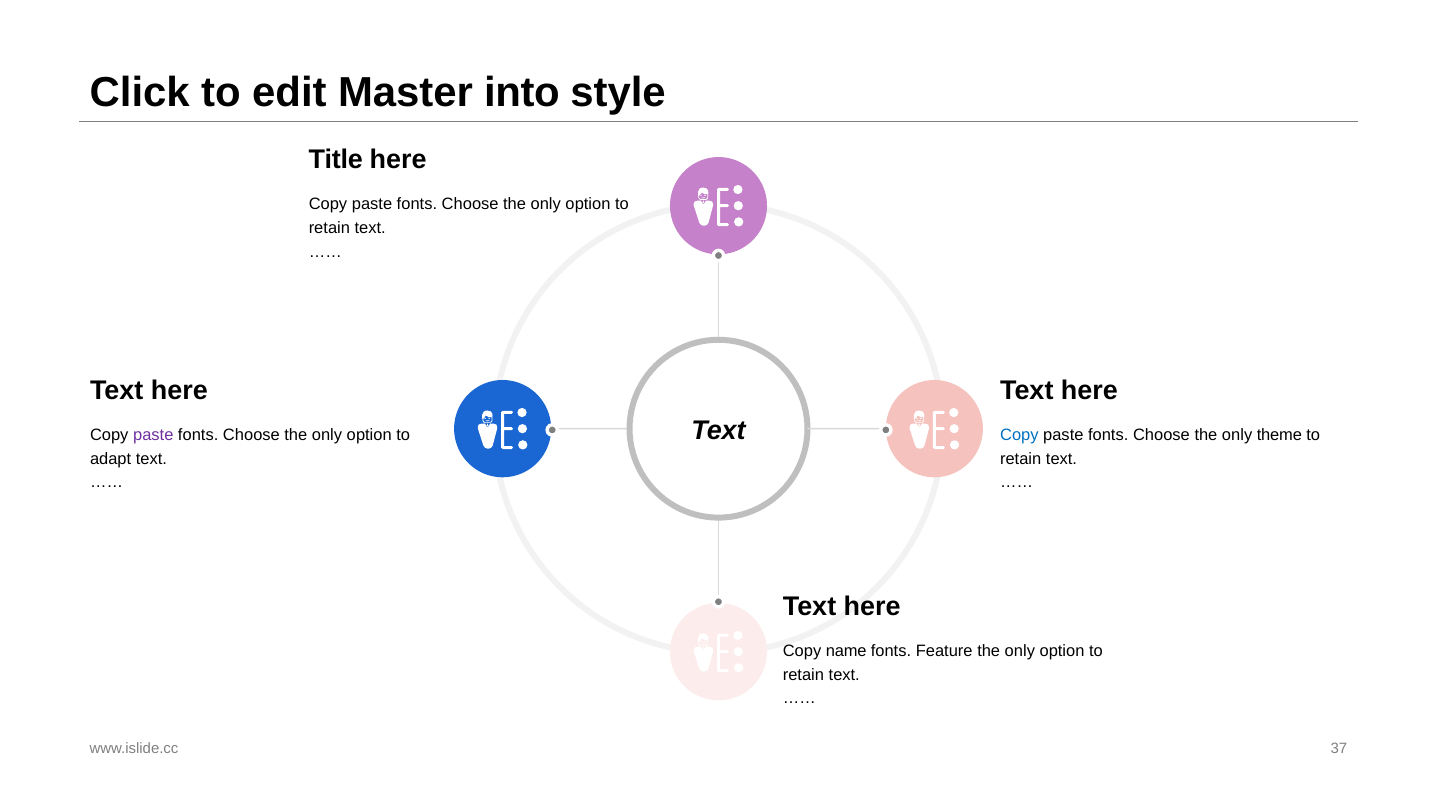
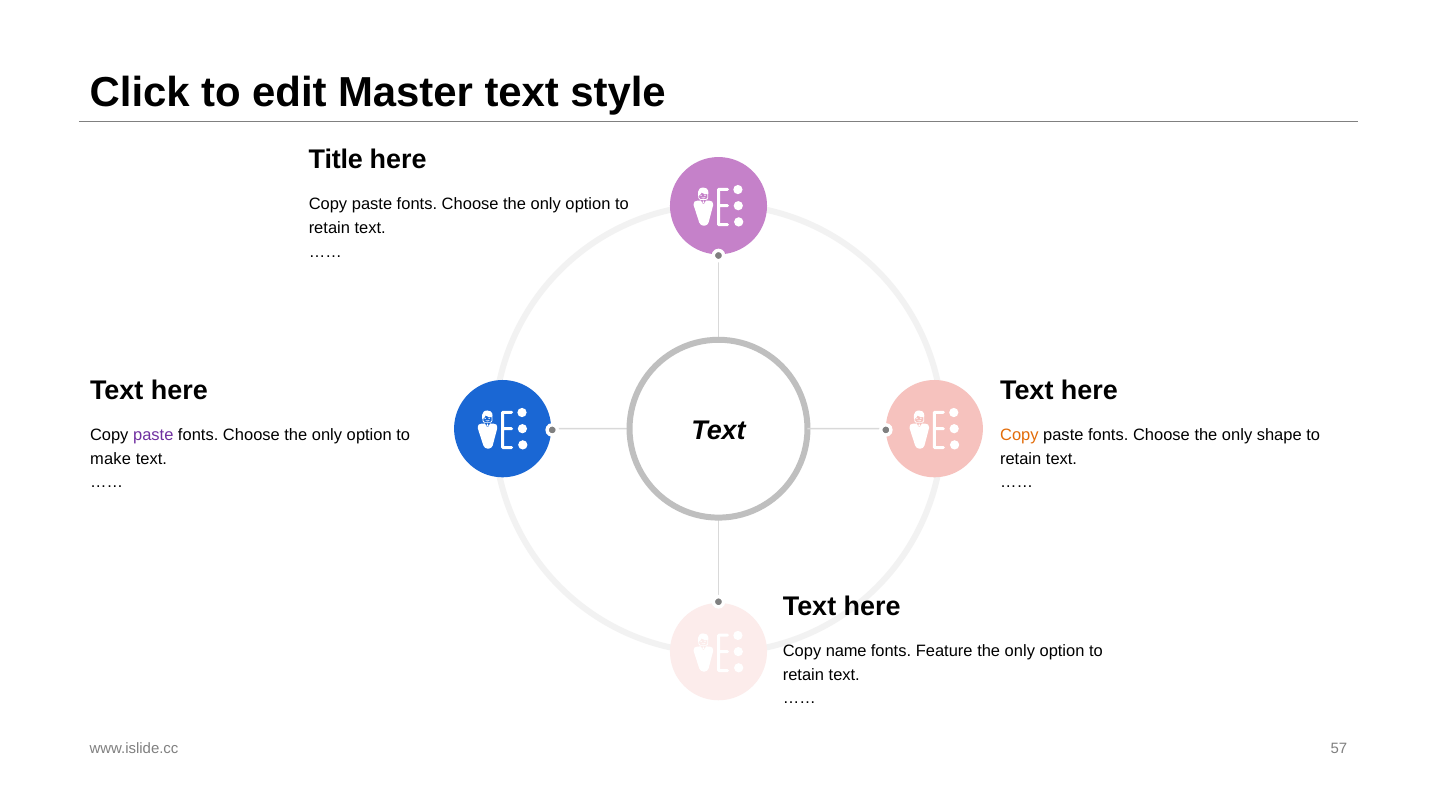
Master into: into -> text (522, 93)
Copy colour: blue -> orange (1019, 435)
theme: theme -> shape (1279, 435)
adapt: adapt -> make (111, 459)
37: 37 -> 57 (1339, 749)
